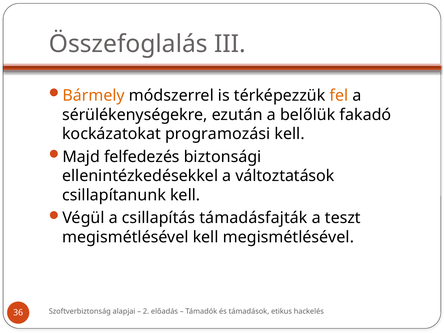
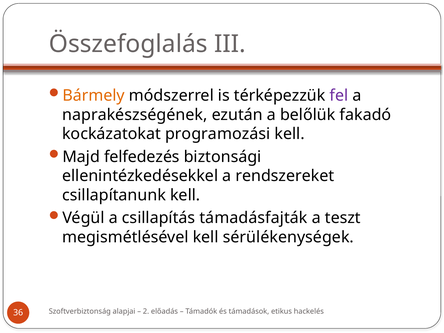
fel colour: orange -> purple (339, 96)
sérülékenységekre: sérülékenységekre -> naprakészségének (135, 115)
változtatások: változtatások -> rendszereket (285, 176)
kell megismétlésével: megismétlésével -> sérülékenységek (288, 237)
